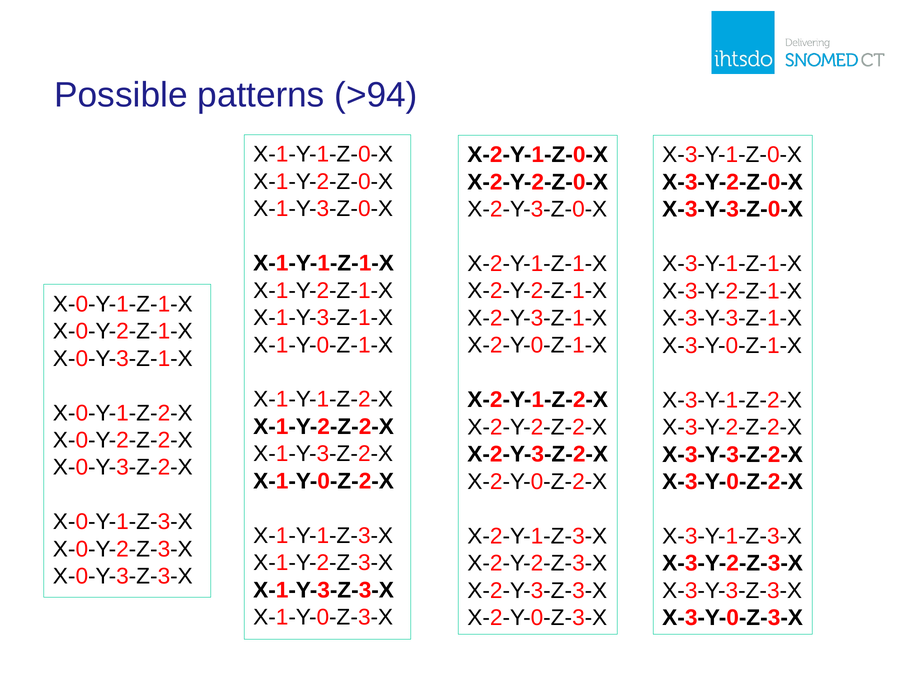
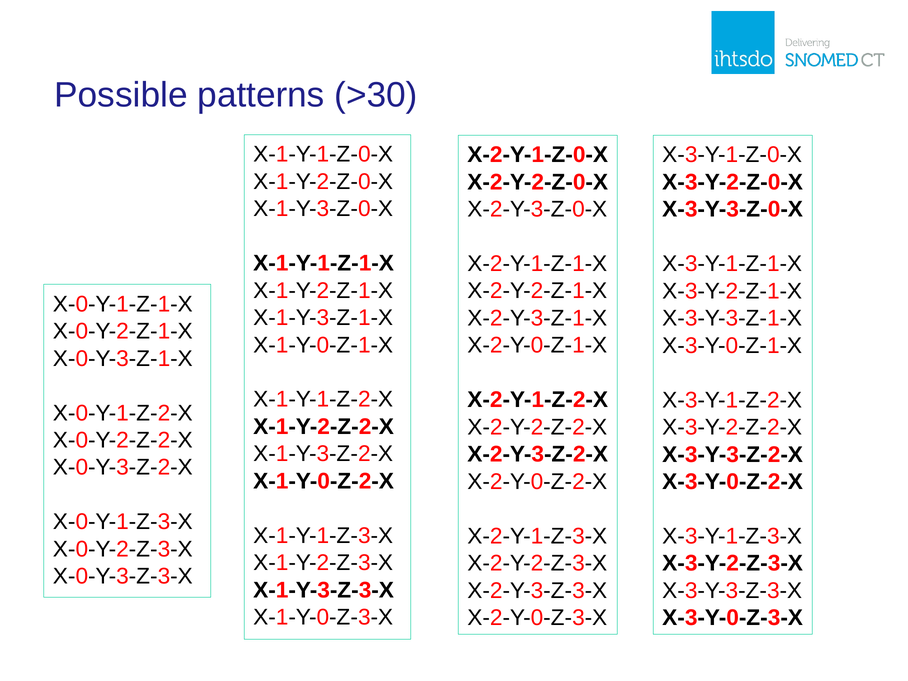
>94: >94 -> >30 (376, 95)
